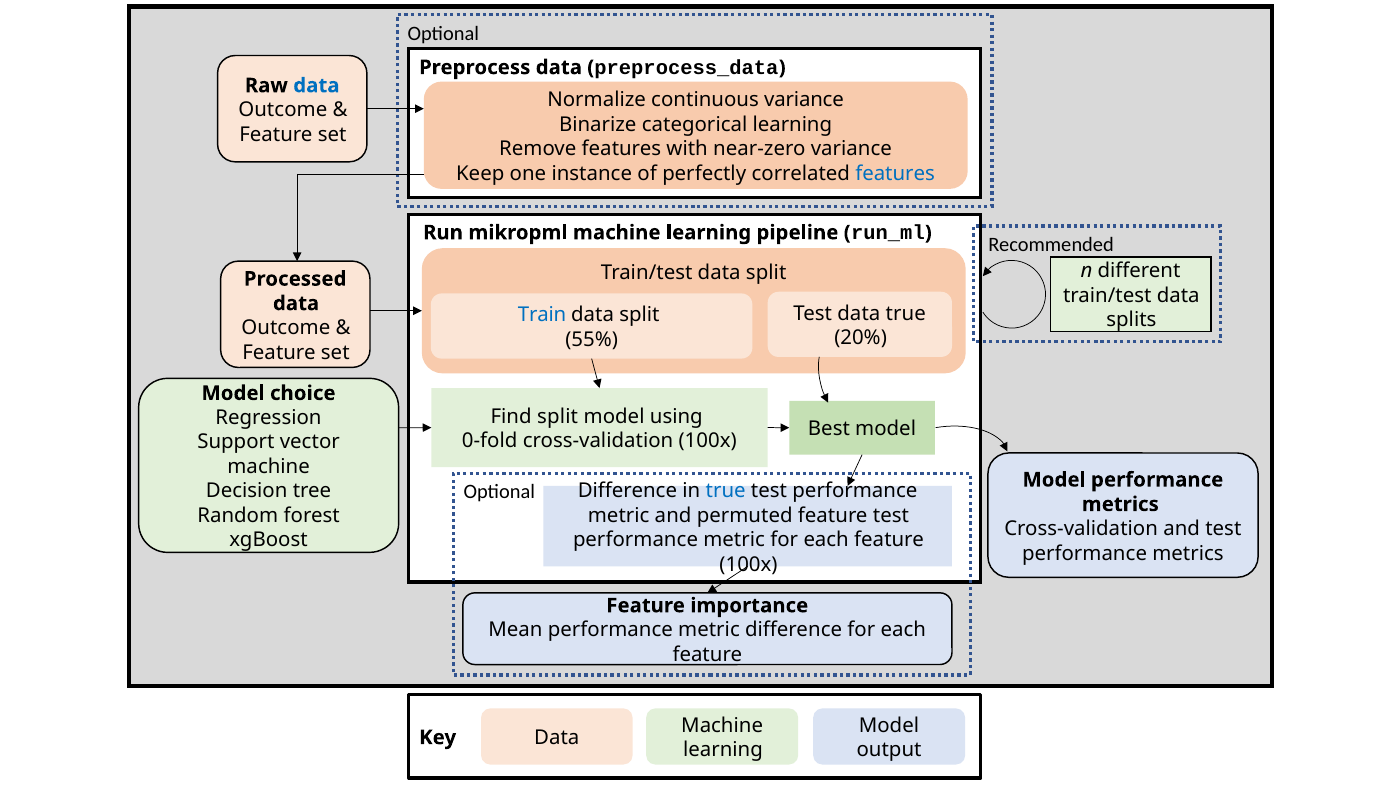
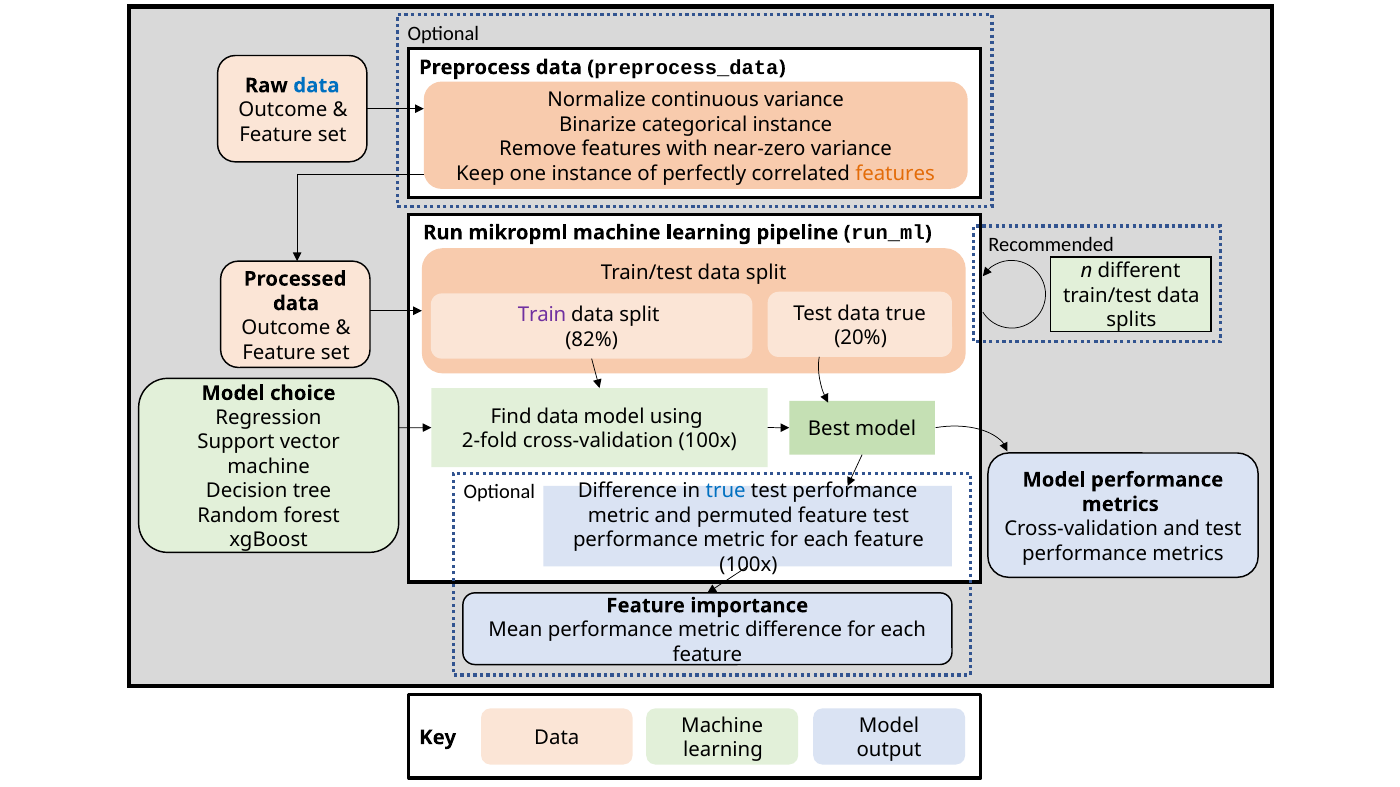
categorical learning: learning -> instance (792, 124)
features colour: blue -> orange (895, 173)
Train colour: blue -> purple (542, 315)
55%: 55% -> 82% (592, 340)
Find split: split -> data (558, 417)
0-fold: 0-fold -> 2-fold (490, 442)
